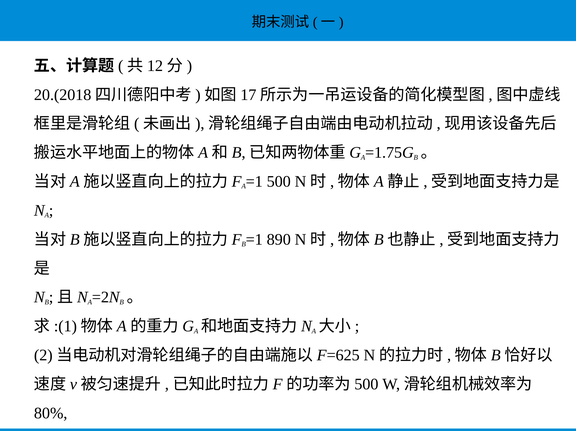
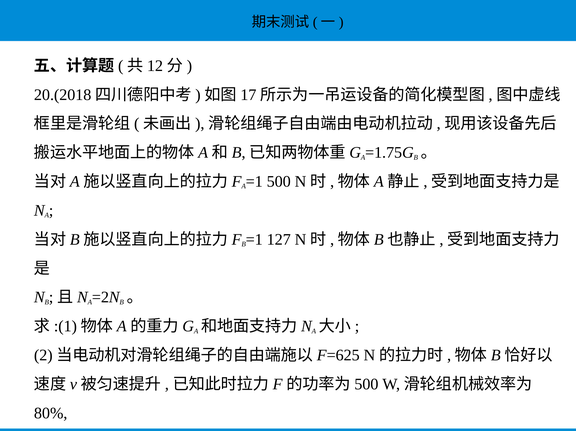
890: 890 -> 127 (279, 239)
